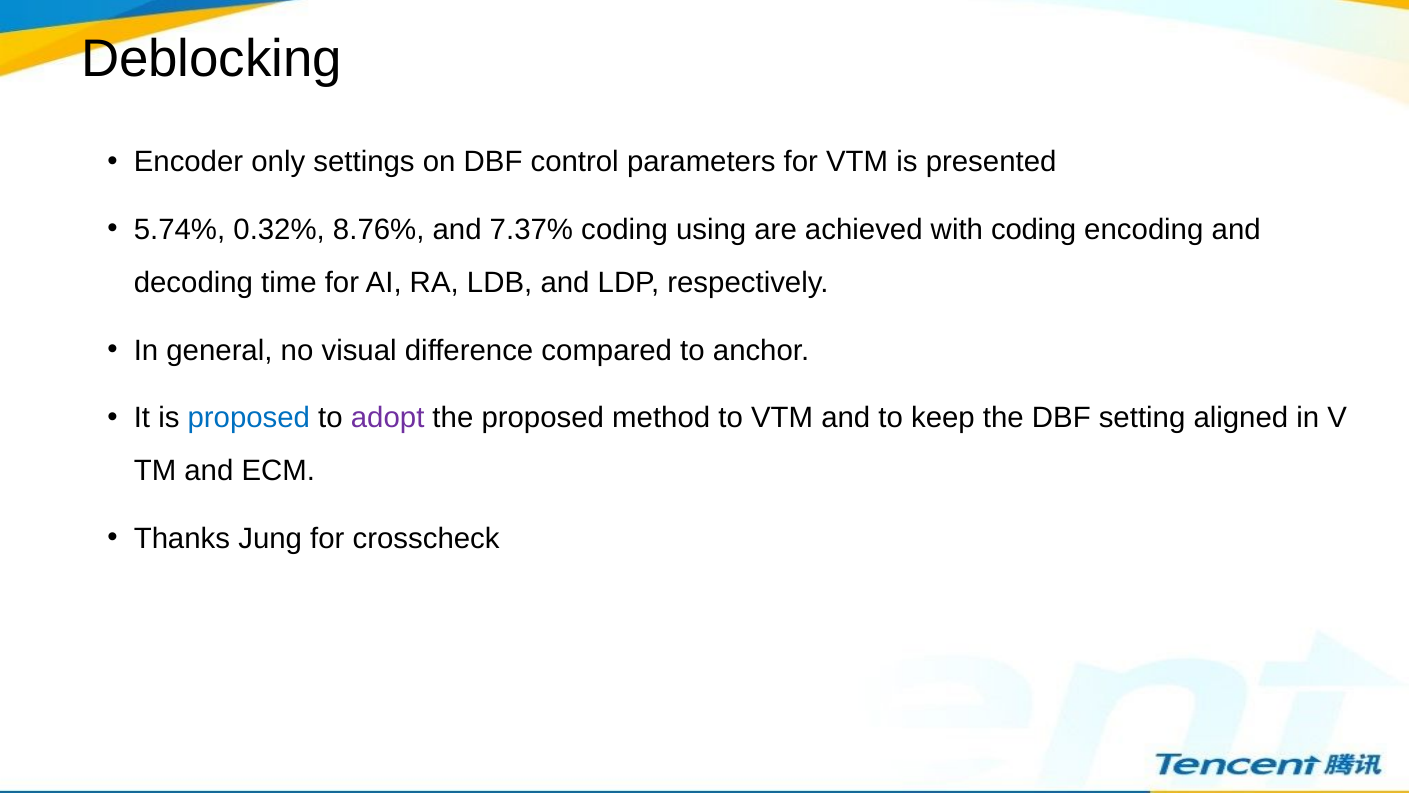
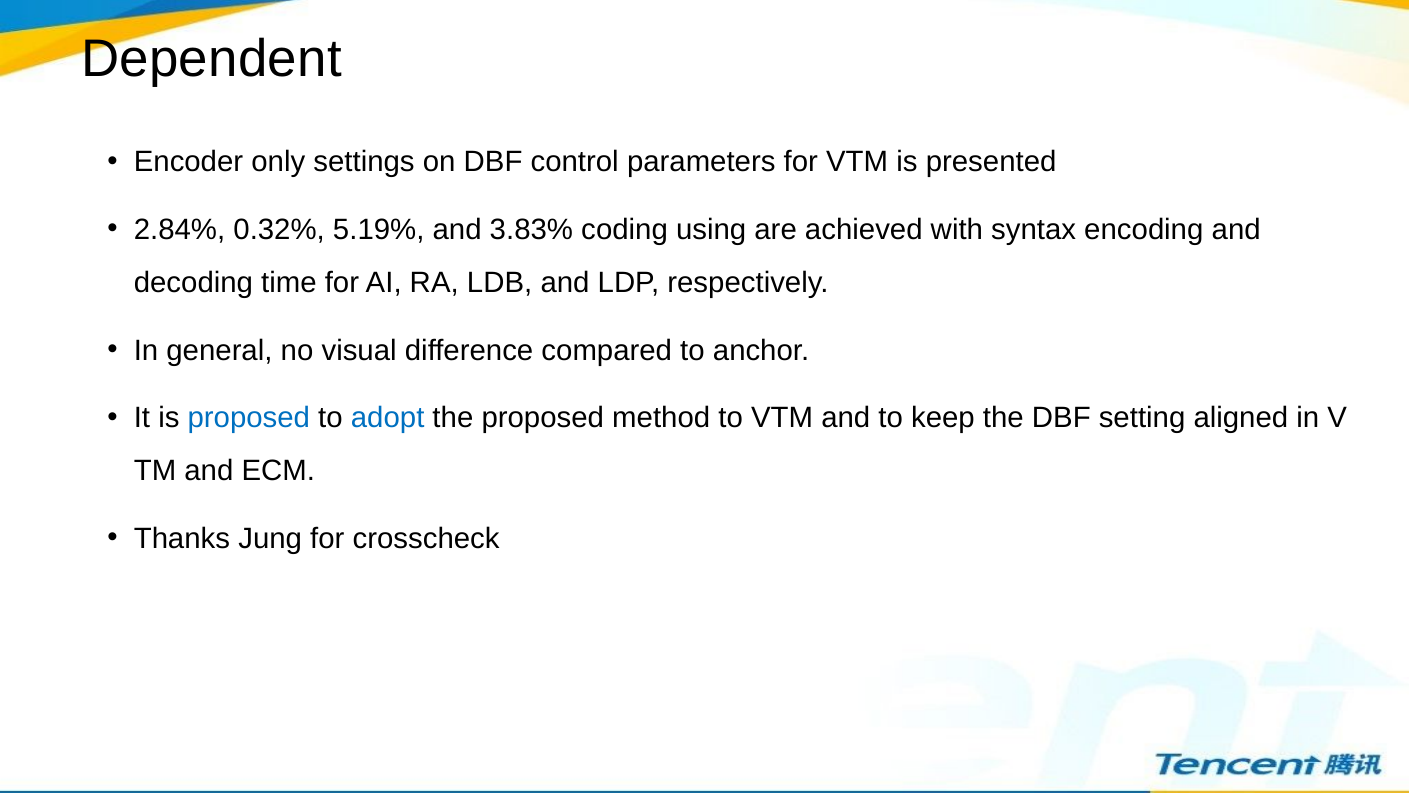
Deblocking: Deblocking -> Dependent (211, 59)
5.74%: 5.74% -> 2.84% (180, 230)
8.76%: 8.76% -> 5.19% (379, 230)
7.37%: 7.37% -> 3.83% (531, 230)
with coding: coding -> syntax (1034, 230)
adopt colour: purple -> blue (388, 418)
